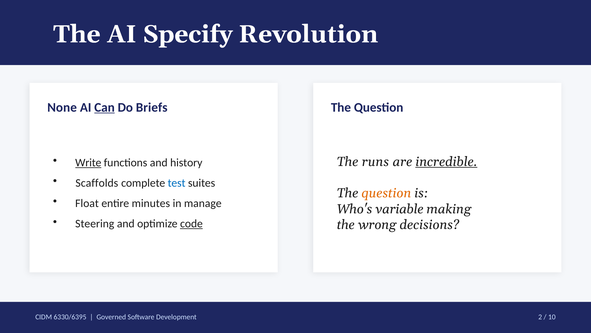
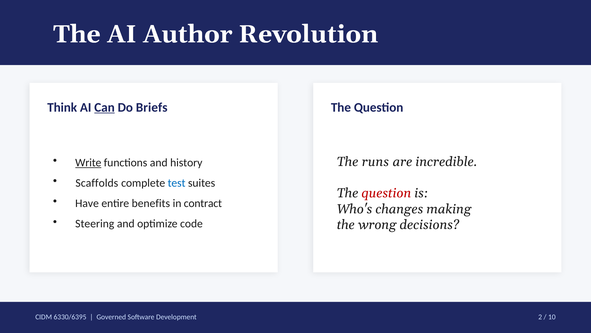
Specify: Specify -> Author (188, 34)
None: None -> Think (62, 107)
incredible underline: present -> none (446, 161)
question colour: orange -> red (386, 193)
Float: Float -> Have (87, 203)
minutes: minutes -> benefits (151, 203)
manage: manage -> contract (203, 203)
variable: variable -> changes (399, 209)
code underline: present -> none (191, 223)
